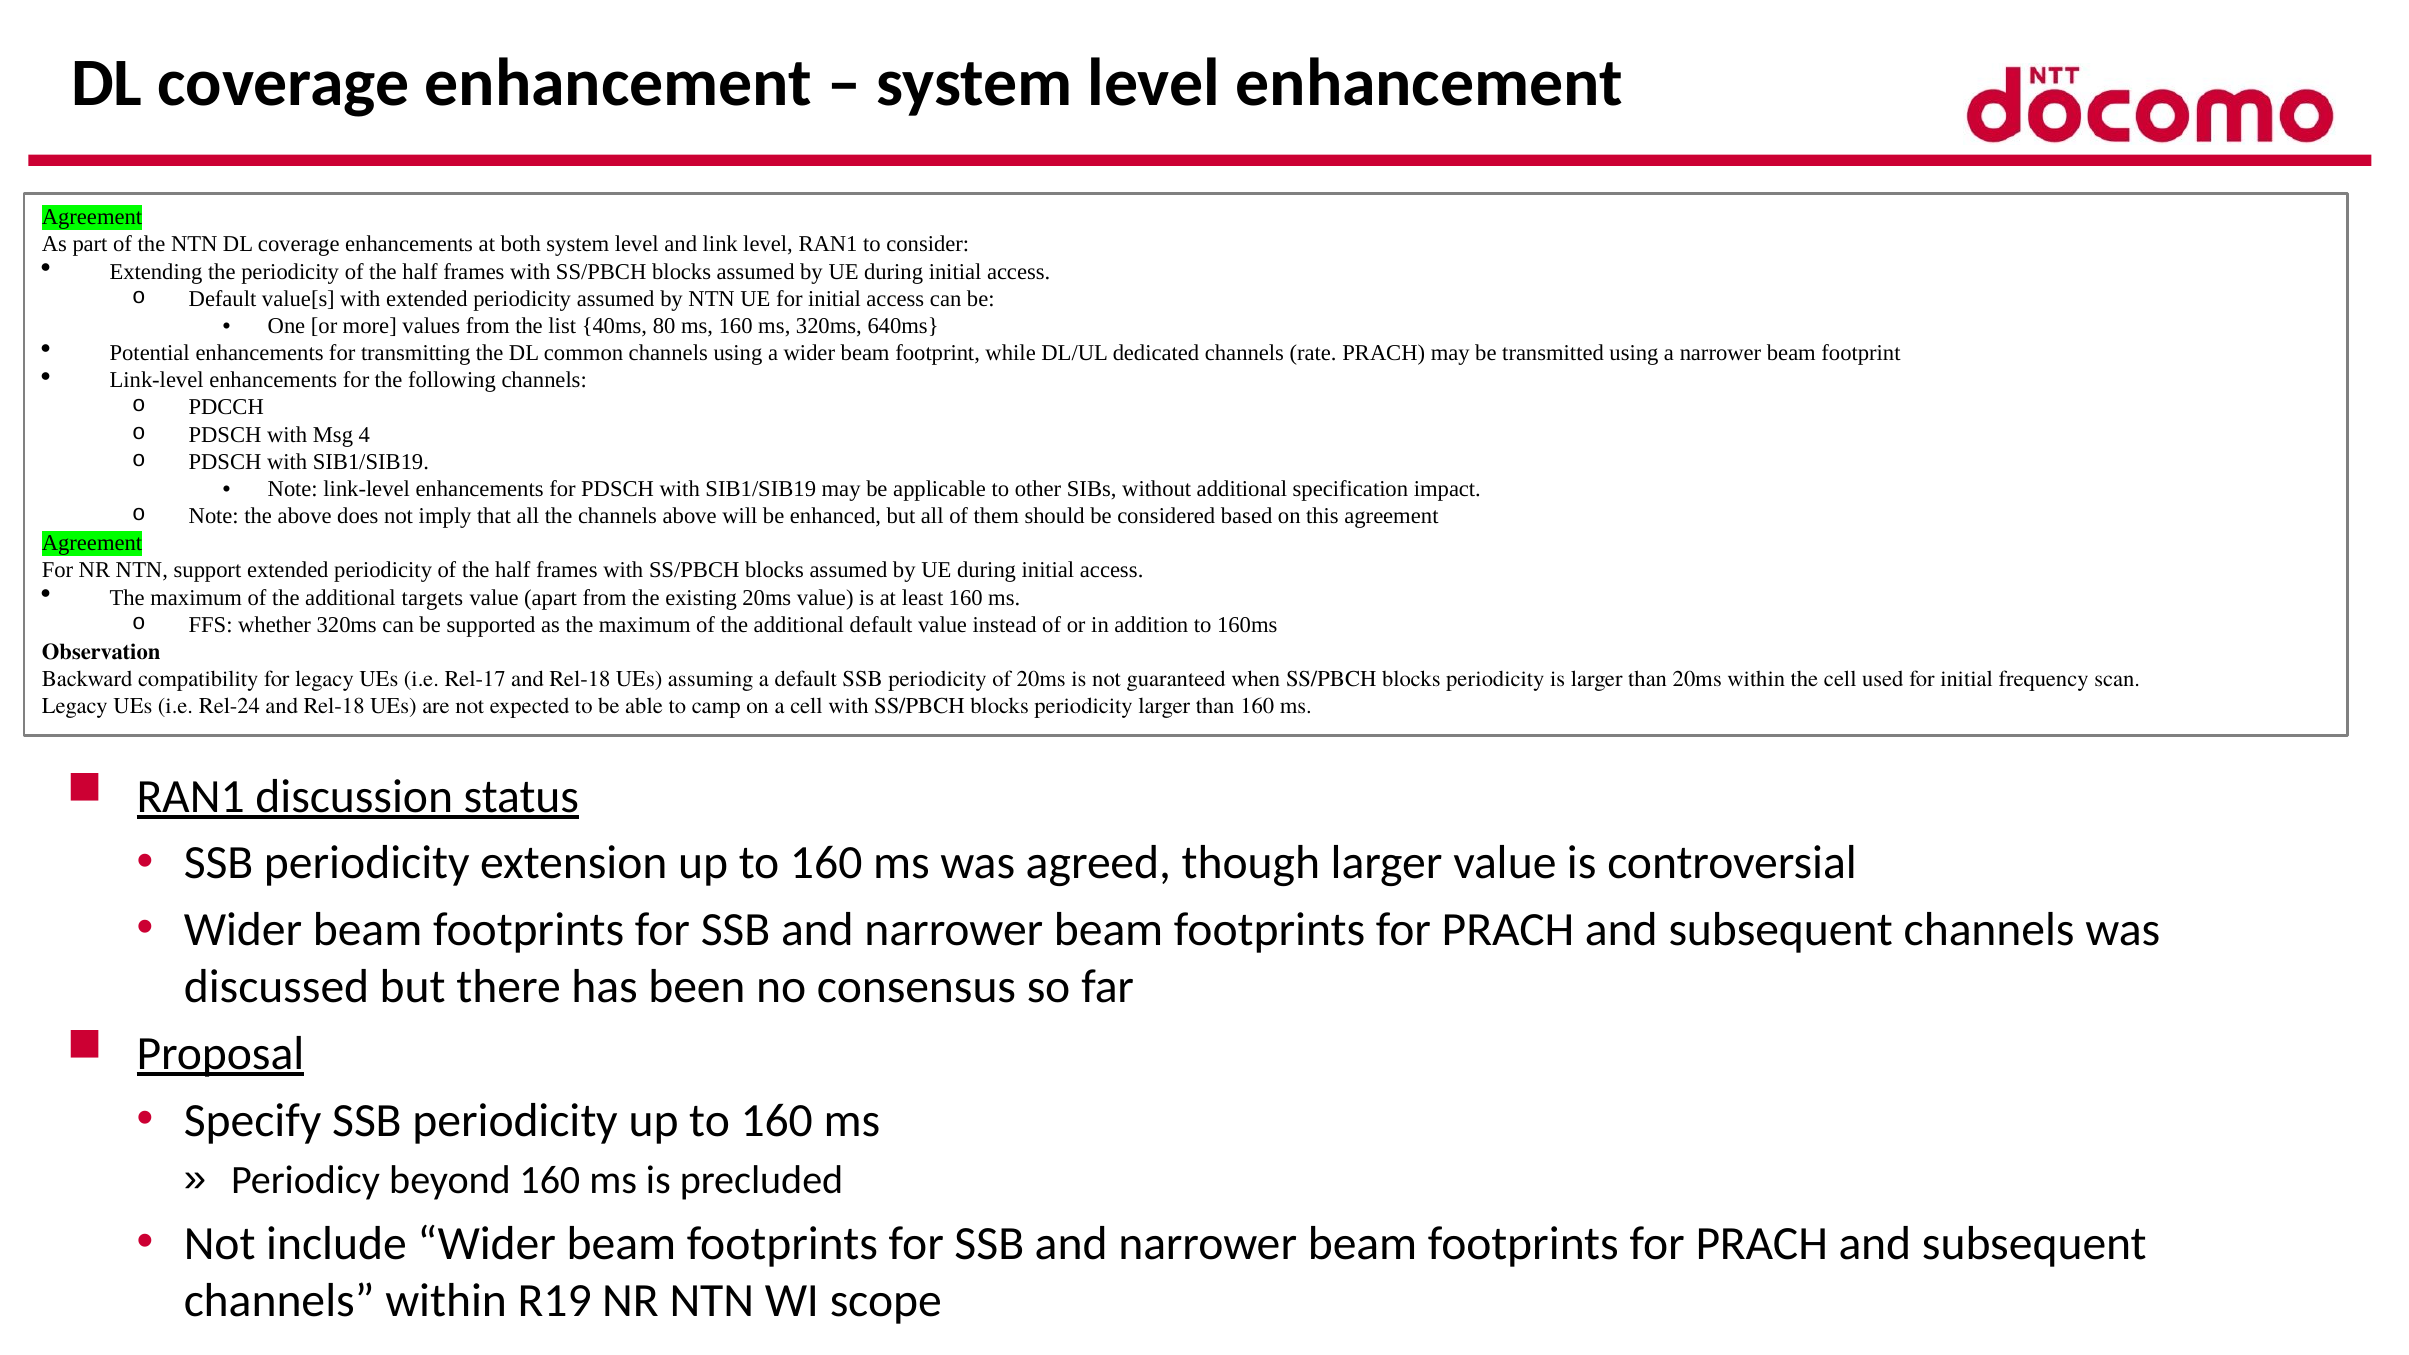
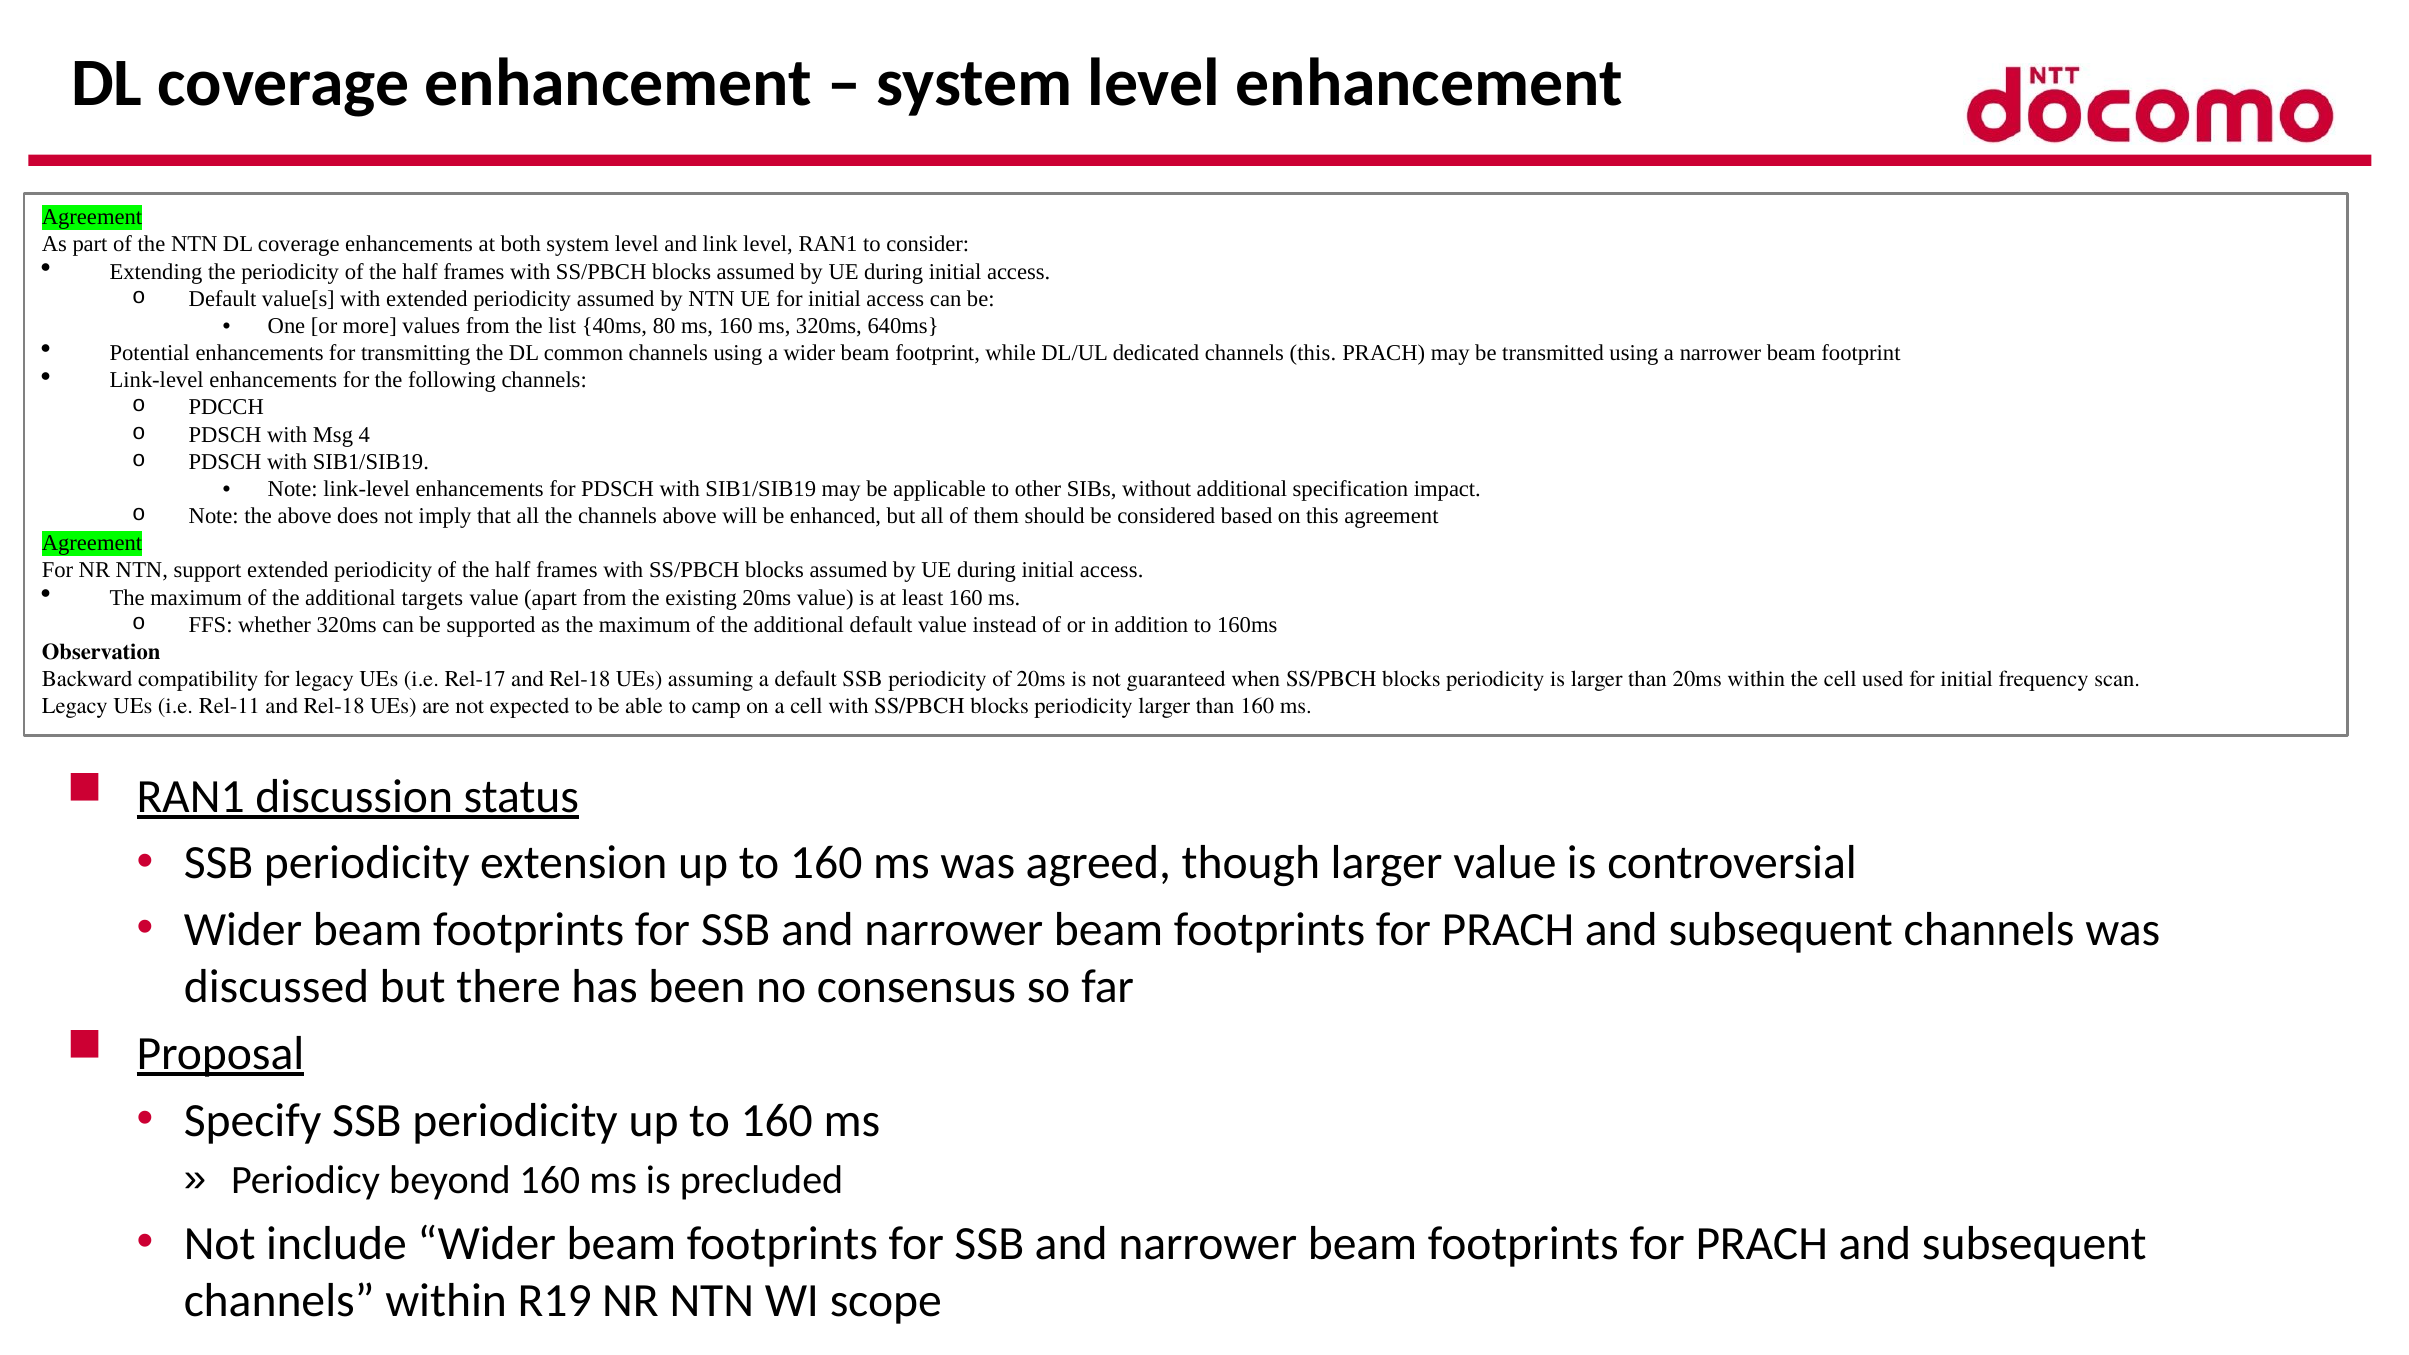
channels rate: rate -> this (1313, 353)
Rel-24: Rel-24 -> Rel-11 (229, 706)
